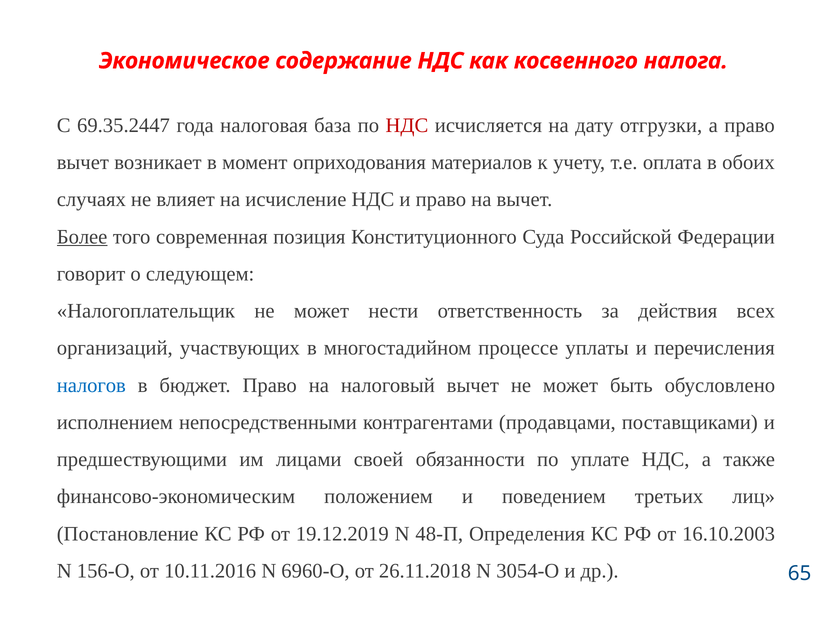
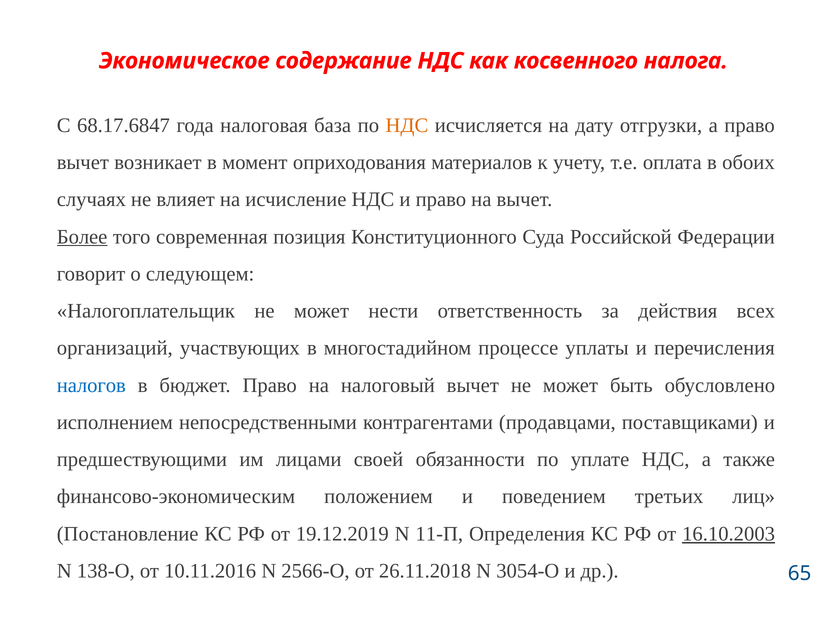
69.35.2447: 69.35.2447 -> 68.17.6847 (124, 125)
НДС colour: red -> orange (407, 125)
48-П: 48-П -> 11-П (439, 534)
16.10.2003 underline: none -> present (729, 534)
156-О: 156-О -> 138-О (106, 571)
6960-О: 6960-О -> 2566-О (315, 571)
